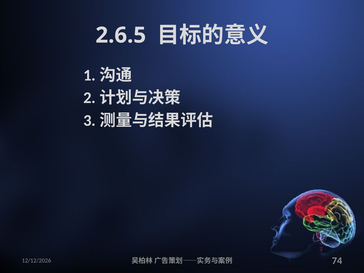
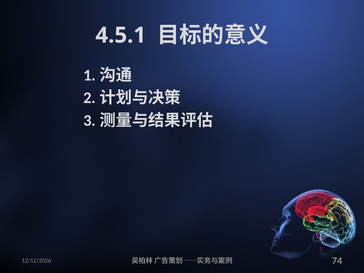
2.6.5: 2.6.5 -> 4.5.1 (121, 35)
